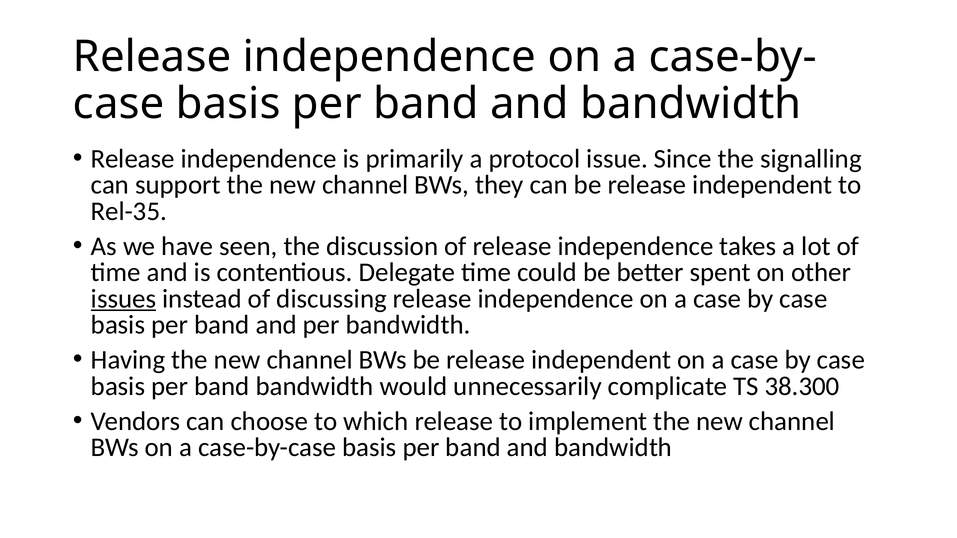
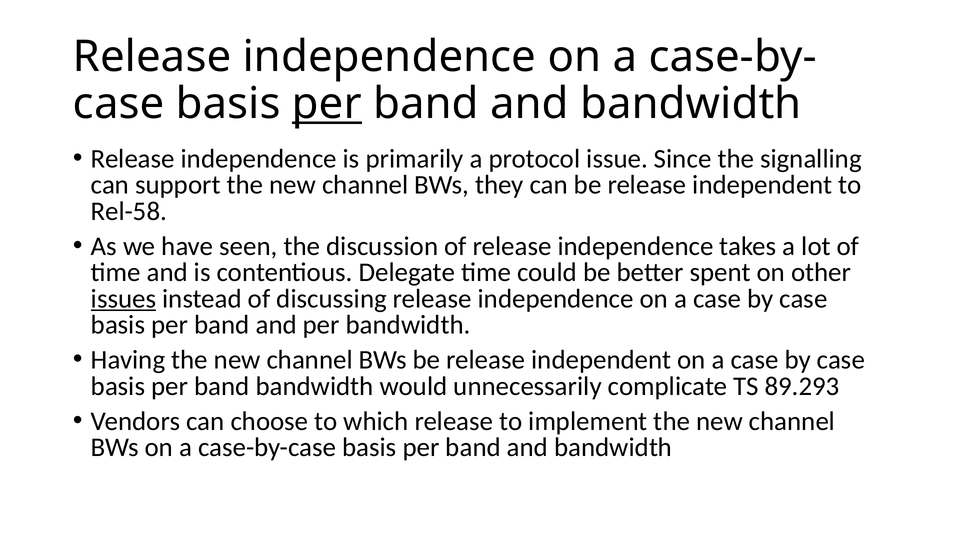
per underline: none -> present (327, 104)
Rel-35: Rel-35 -> Rel-58 (129, 211)
38.300: 38.300 -> 89.293 (802, 386)
